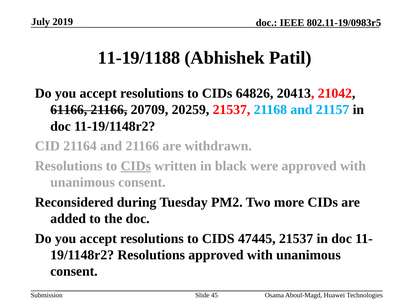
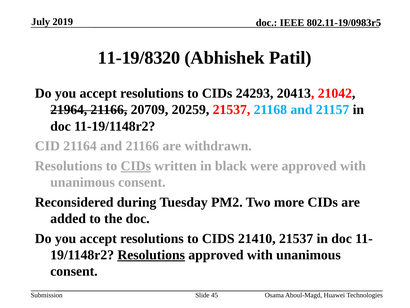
11-19/1188: 11-19/1188 -> 11-19/8320 (139, 58)
64826: 64826 -> 24293 (255, 93)
61166: 61166 -> 21964 (69, 110)
47445: 47445 -> 21410 (257, 238)
Resolutions underline: none -> present (151, 255)
